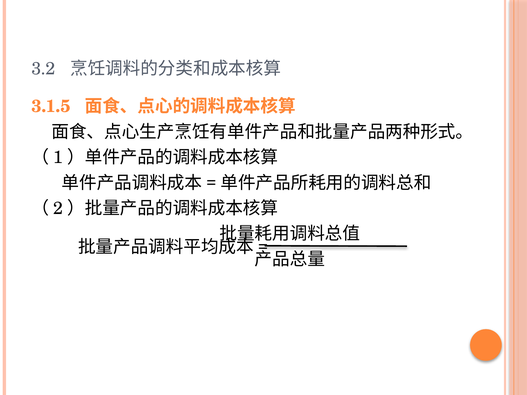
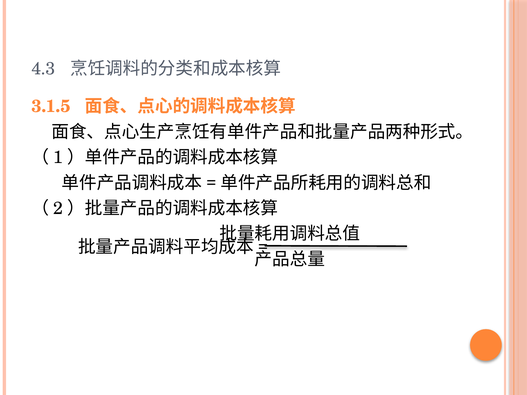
3.2: 3.2 -> 4.3 (43, 69)
